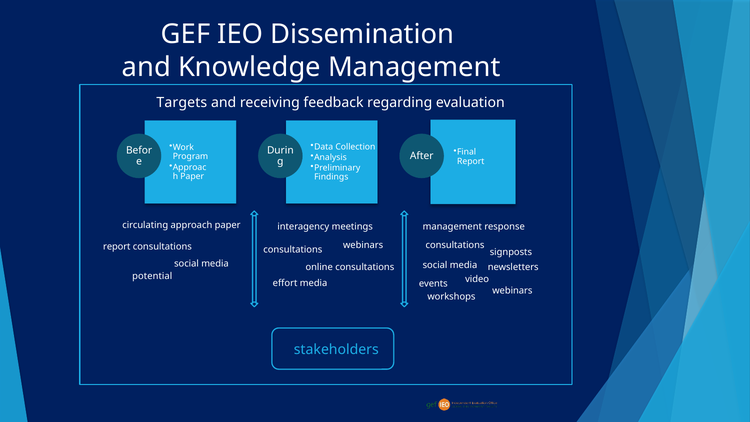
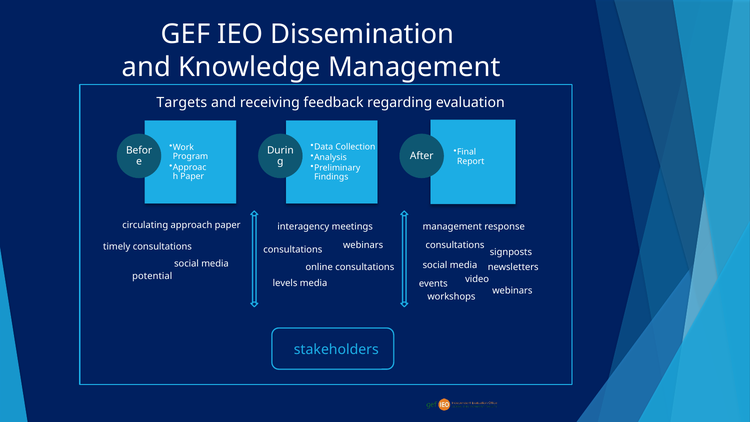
report: report -> timely (117, 247)
effort: effort -> levels (285, 283)
